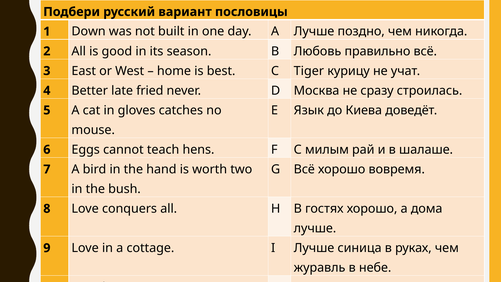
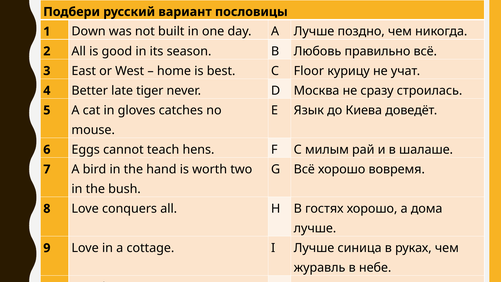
Tiger: Tiger -> Floor (309, 71)
fried: fried -> tiger (150, 91)
